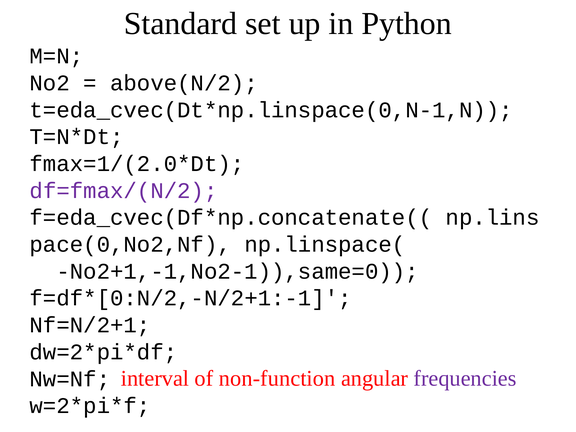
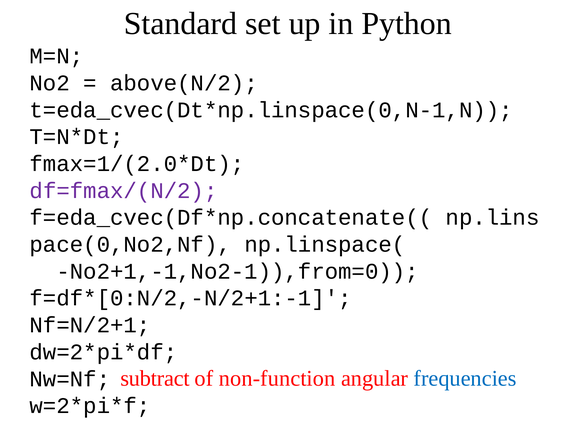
No2+1,-1,No2-1)),same=0: No2+1,-1,No2-1)),same=0 -> No2+1,-1,No2-1)),from=0 (238, 271)
interval: interval -> subtract (155, 378)
frequencies colour: purple -> blue (465, 378)
